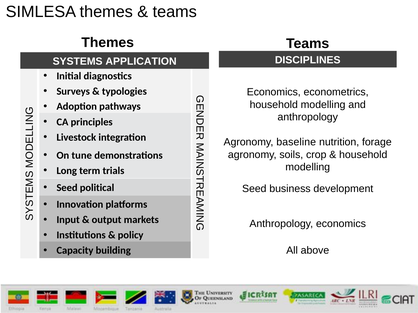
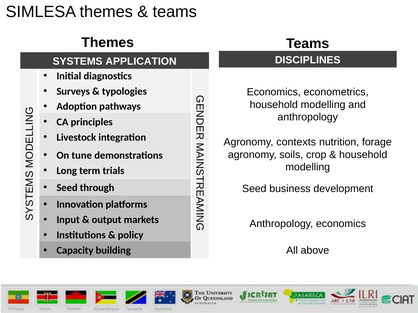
baseline: baseline -> contexts (296, 142)
political: political -> through (97, 188)
